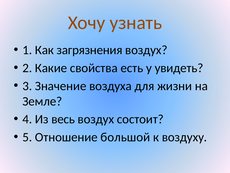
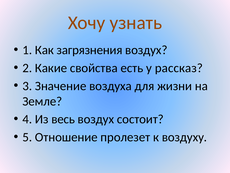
увидеть: увидеть -> рассказ (179, 68)
большой: большой -> пролезет (125, 137)
